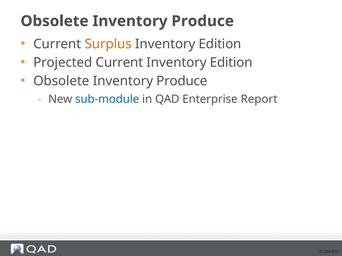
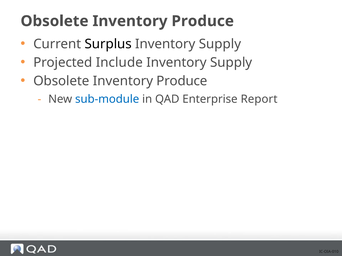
Surplus colour: orange -> black (108, 44)
Edition: Edition -> Supply (220, 44)
Projected Current: Current -> Include (119, 63)
Edition: Edition -> Supply (231, 63)
